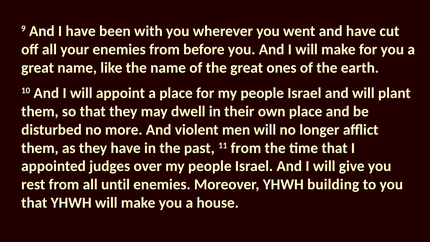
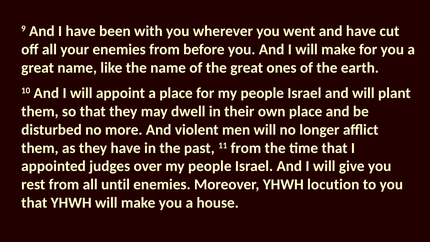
building: building -> locution (333, 184)
